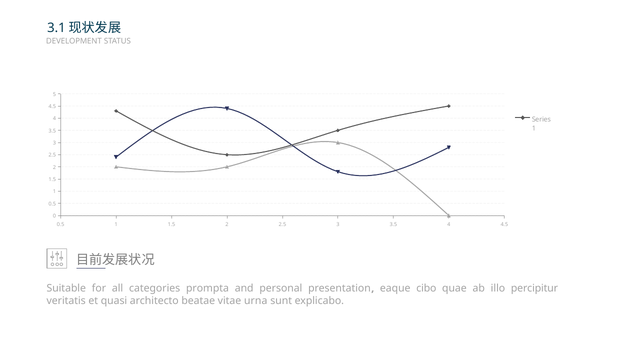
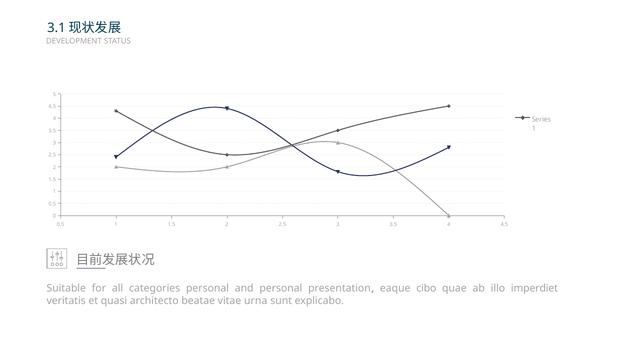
categories prompta: prompta -> personal (207, 288)
percipitur: percipitur -> imperdiet (534, 288)
